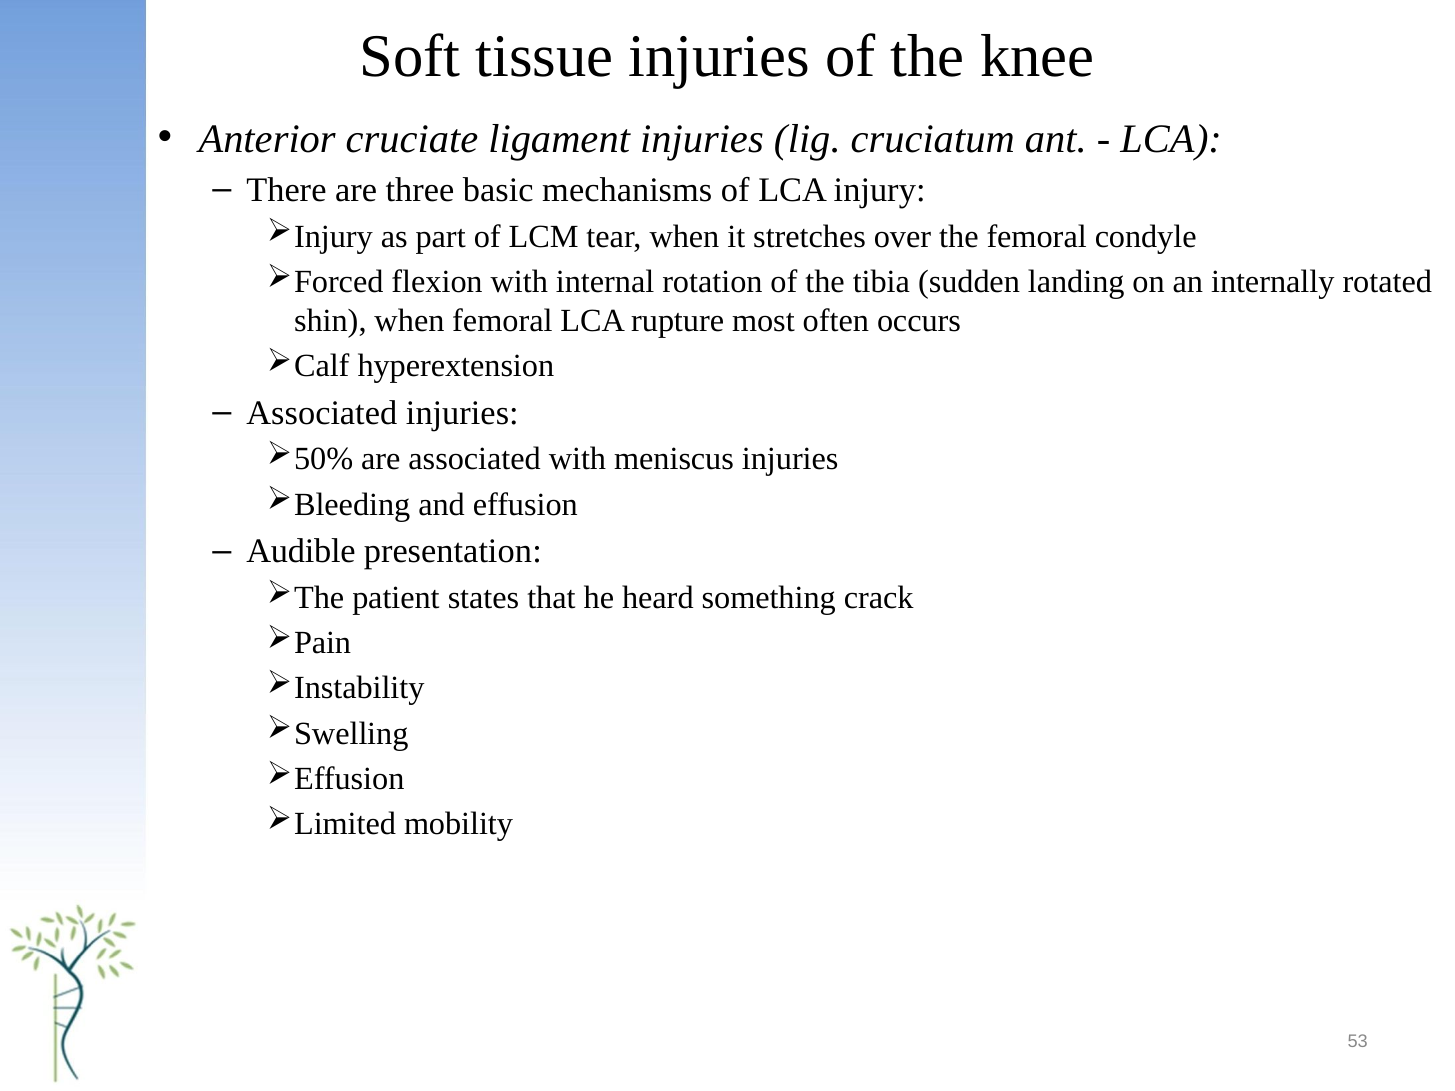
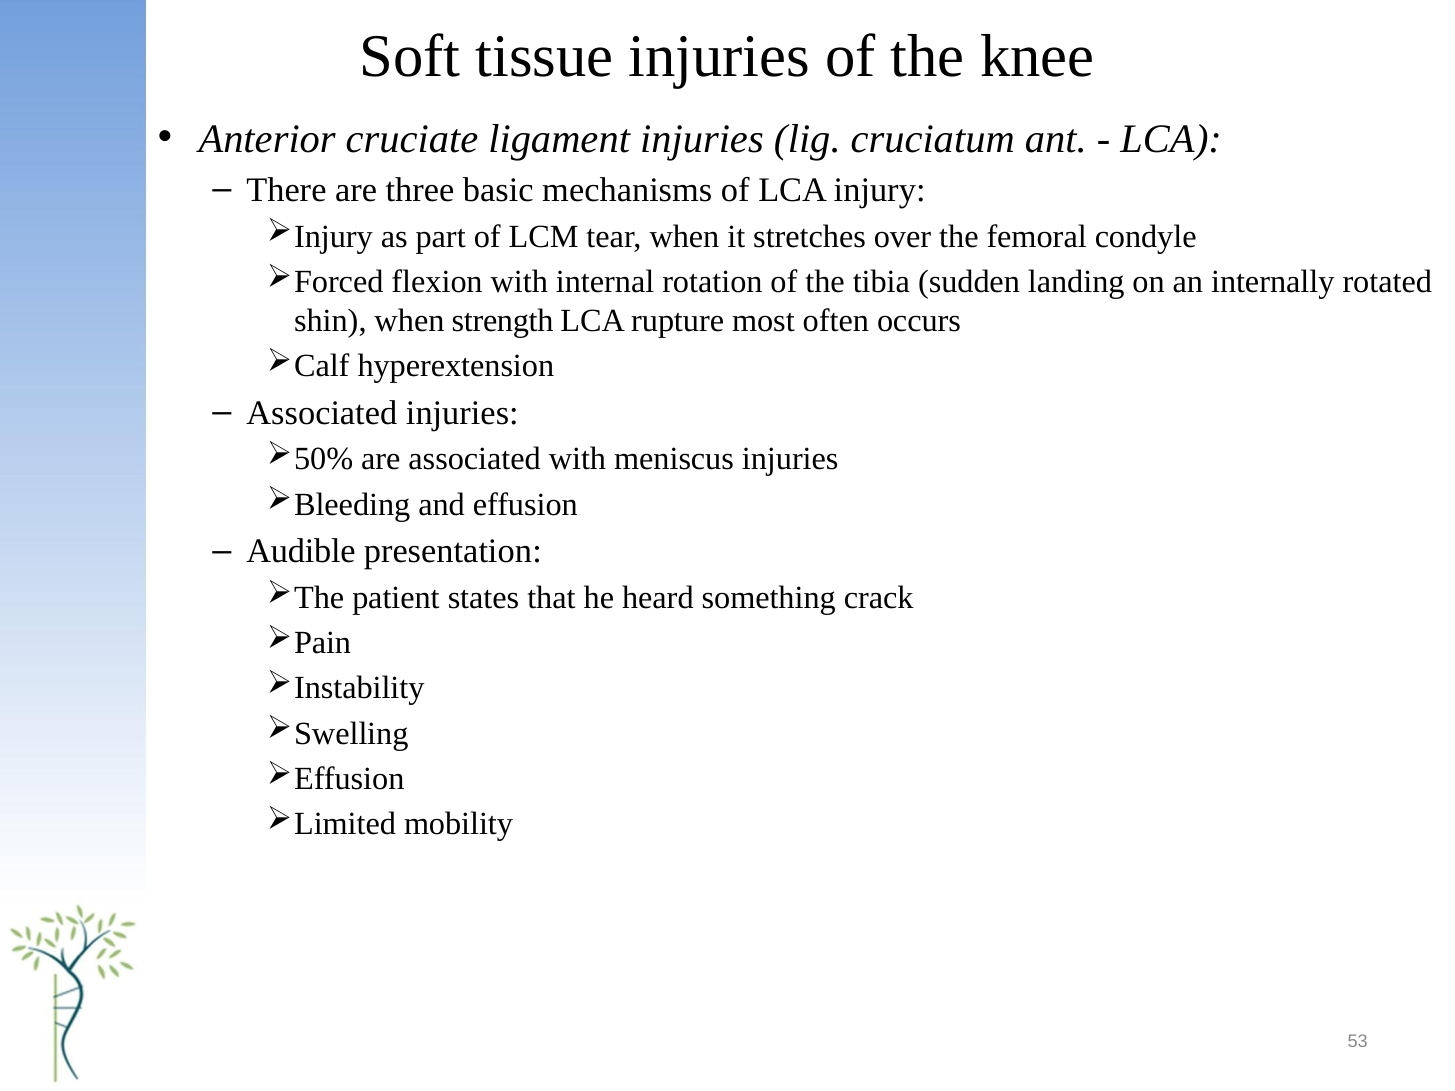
when femoral: femoral -> strength (503, 321)
